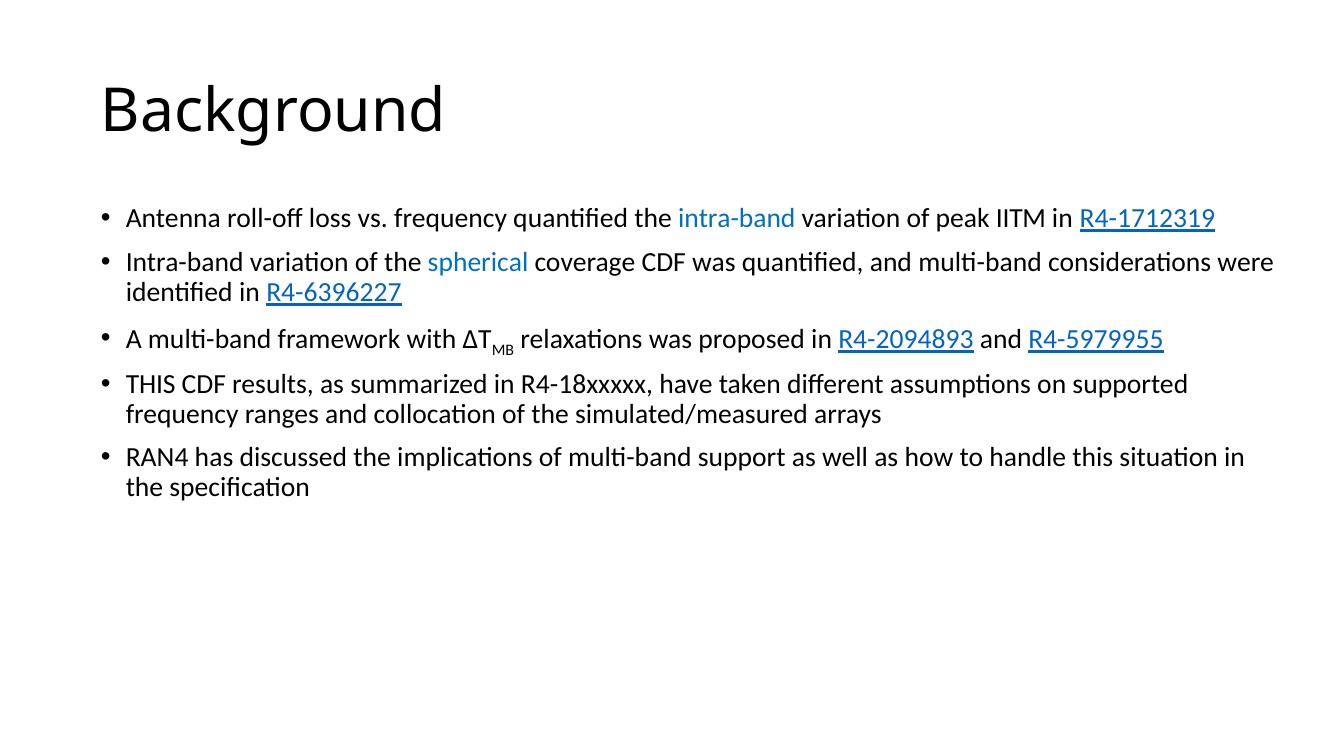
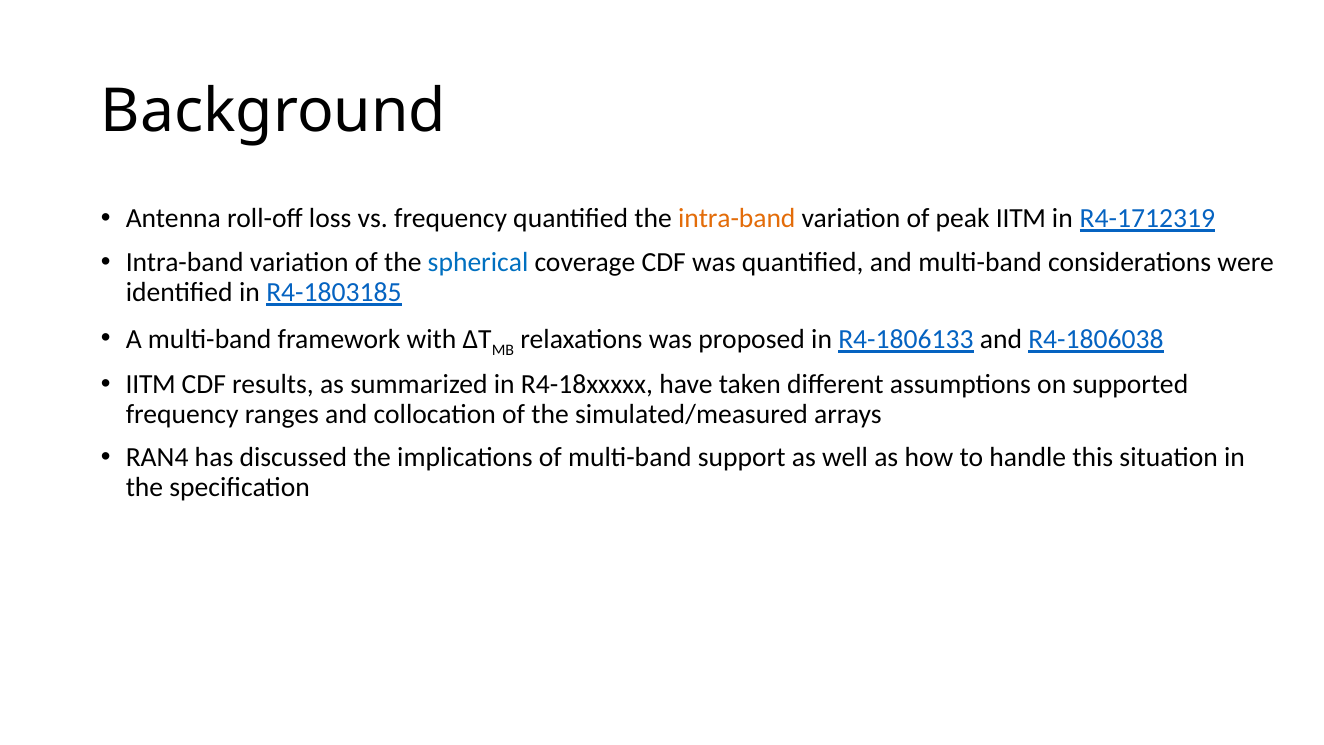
intra-band colour: blue -> orange (737, 218)
R4-6396227: R4-6396227 -> R4-1803185 (334, 292)
R4-2094893: R4-2094893 -> R4-1806133 (906, 340)
R4-5979955: R4-5979955 -> R4-1806038 (1096, 340)
THIS: THIS -> IITM (151, 384)
